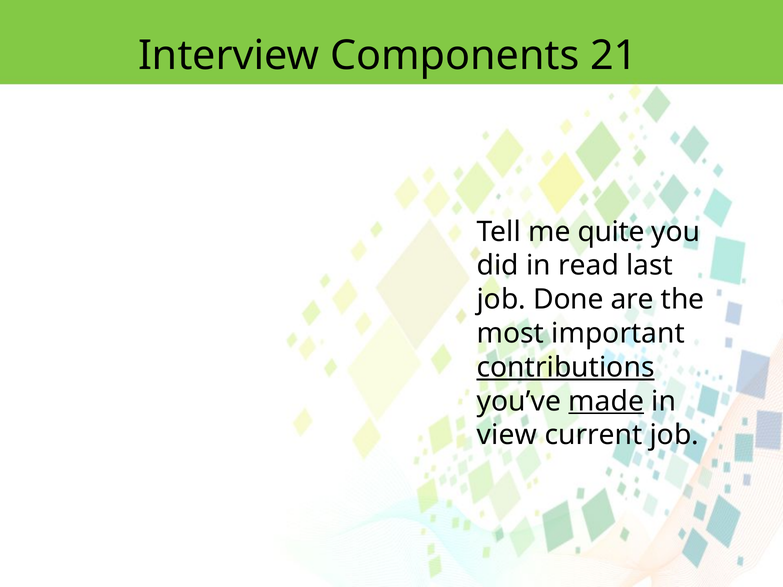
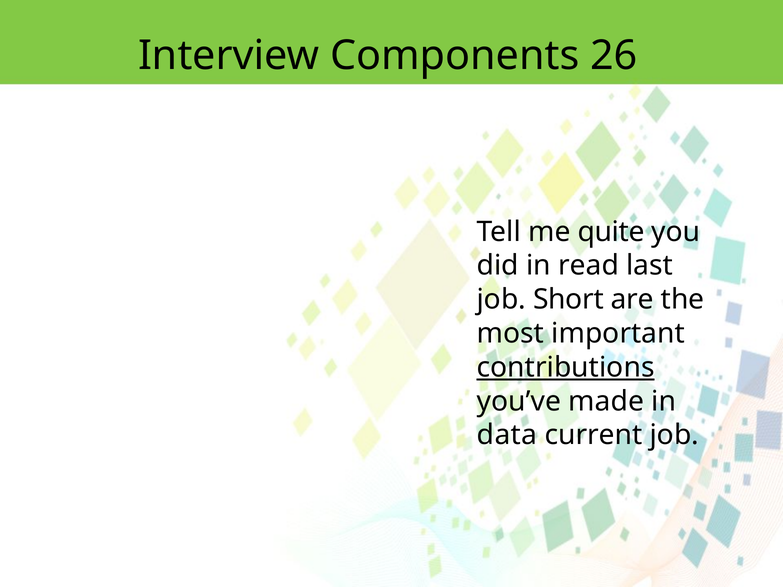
21: 21 -> 26 (614, 56)
Done: Done -> Short (568, 300)
made underline: present -> none (606, 401)
view: view -> data (507, 435)
